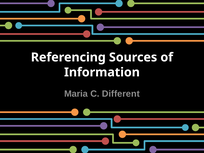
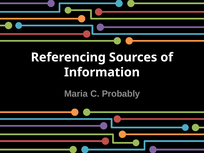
Different: Different -> Probably (121, 94)
